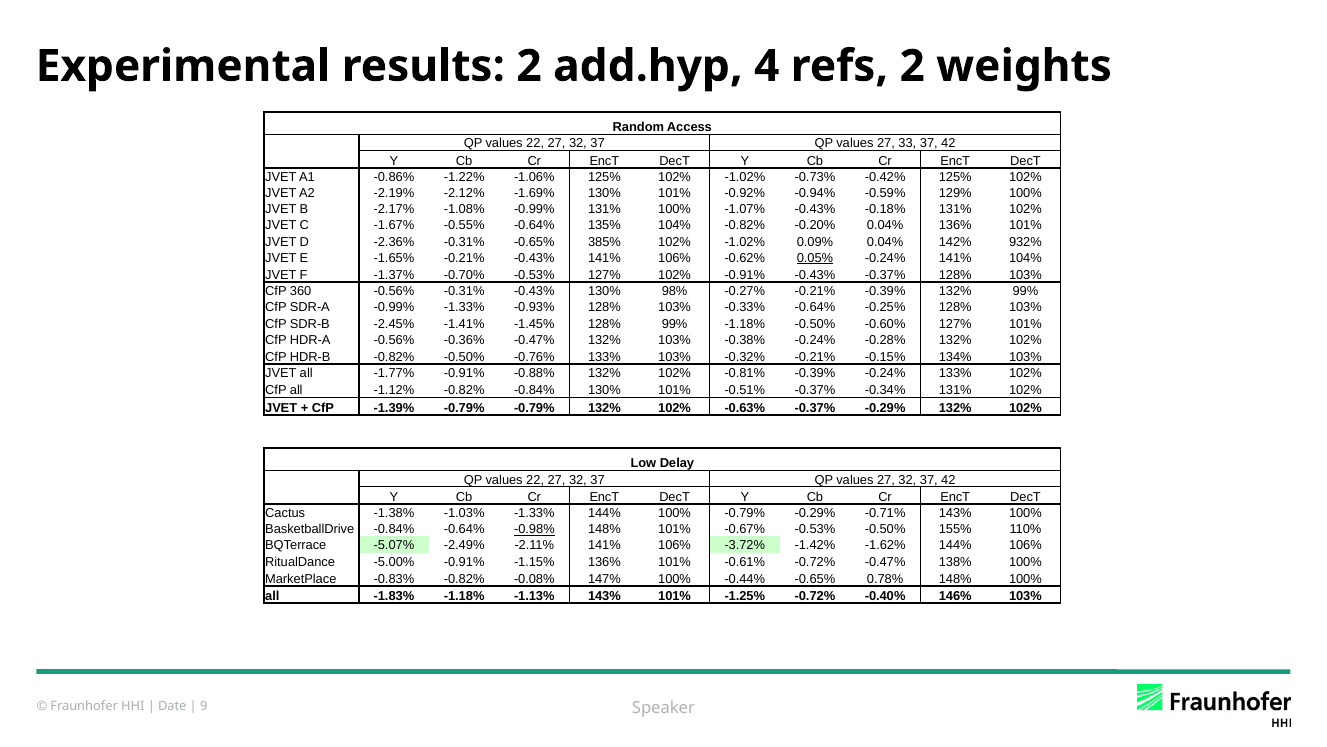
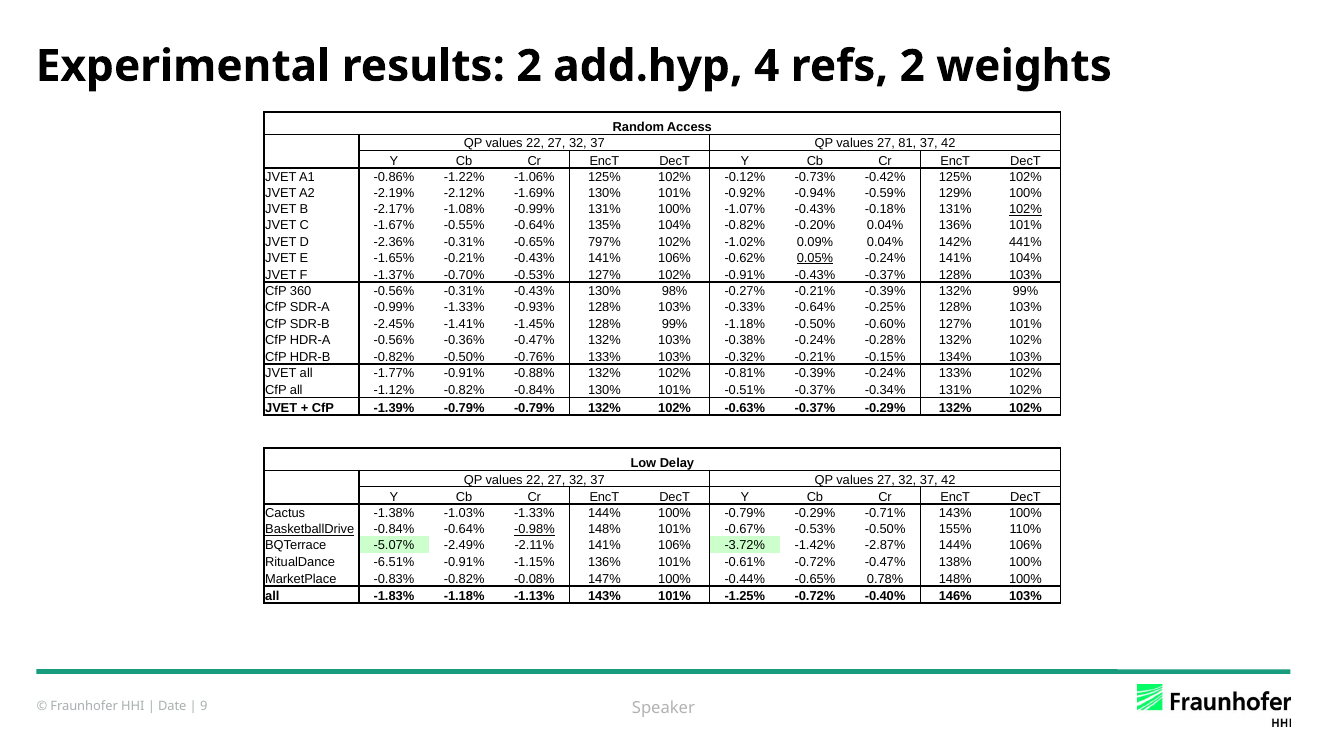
33: 33 -> 81 (907, 143)
125% 102% -1.02%: -1.02% -> -0.12% (745, 177)
102% underline: none -> present (1025, 209)
385%: 385% -> 797% (604, 242)
932%: 932% -> 441% (1025, 242)
BasketballDrive underline: none -> present (310, 529)
-1.62%: -1.62% -> -2.87% (885, 545)
-5.00%: -5.00% -> -6.51% (394, 561)
